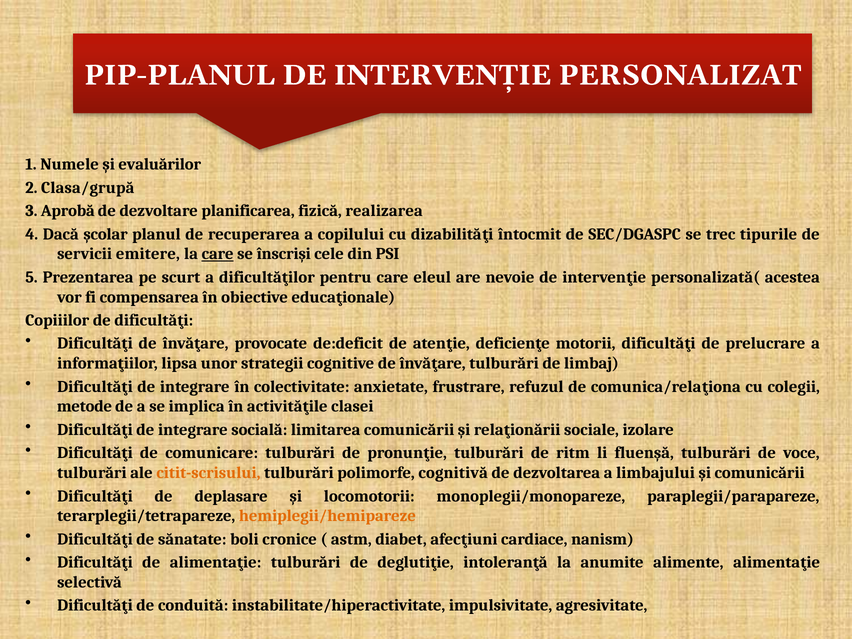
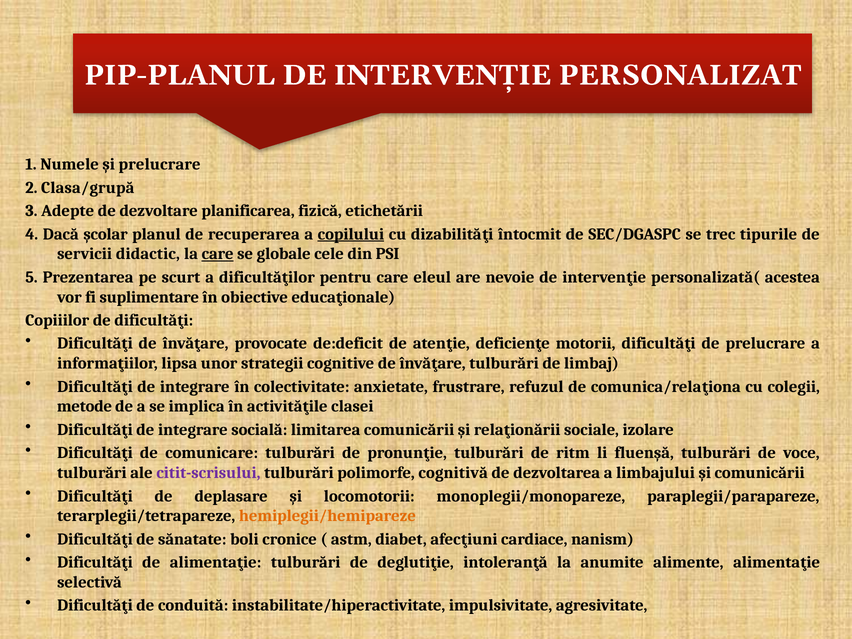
şi evaluărilor: evaluărilor -> prelucrare (160, 164)
Aprobă: Aprobă -> Adepte (68, 211)
realizarea: realizarea -> etichetării (384, 211)
copilului underline: none -> present (351, 234)
emitere: emitere -> didactic (148, 254)
înscrişi: înscrişi -> globale (284, 254)
compensarea: compensarea -> suplimentare (149, 297)
citit-scrisului colour: orange -> purple (208, 473)
